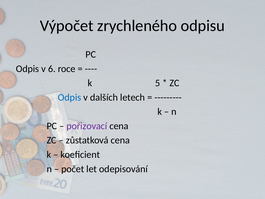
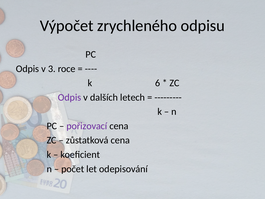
6: 6 -> 3 (52, 69)
5: 5 -> 6 (158, 83)
Odpis colour: blue -> purple (70, 97)
